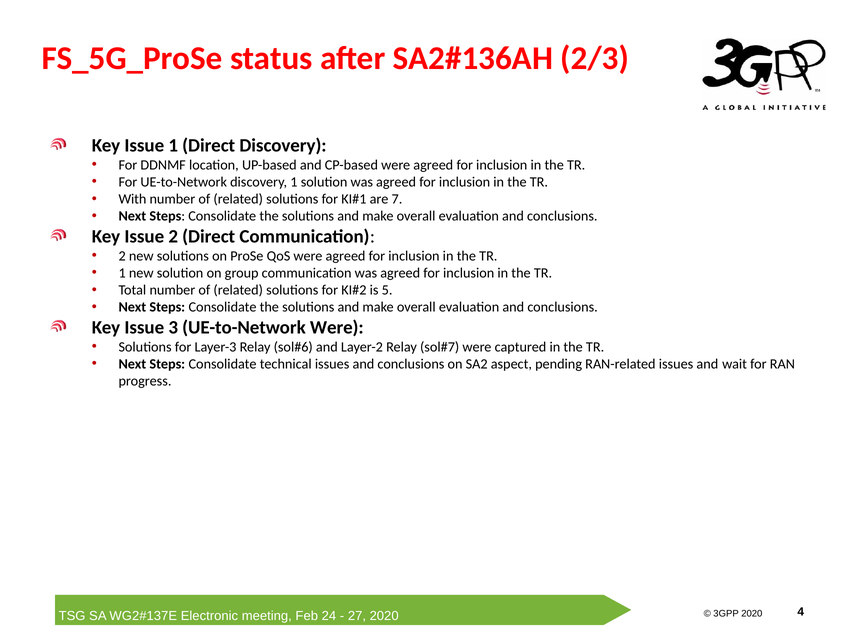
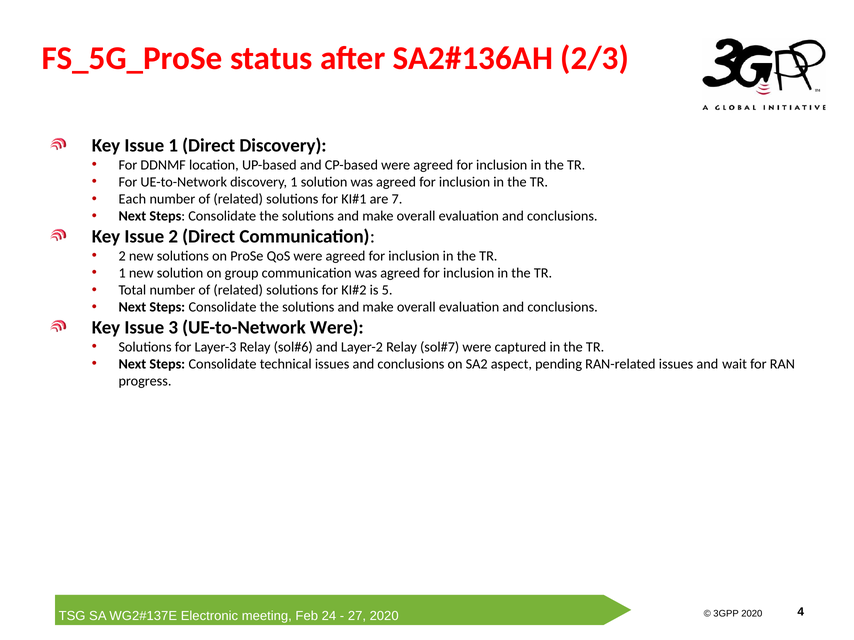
With: With -> Each (132, 199)
